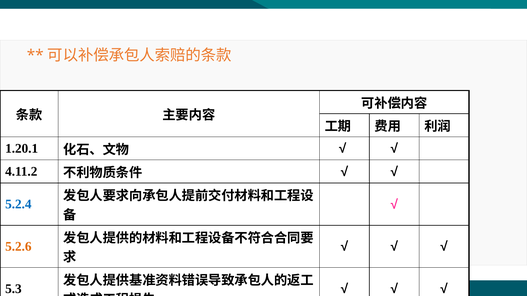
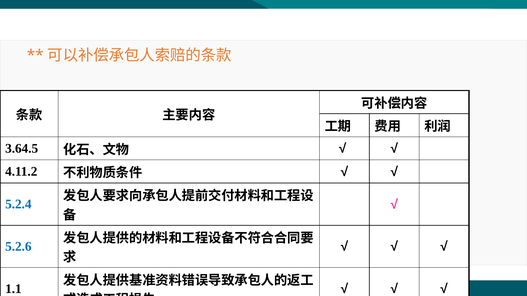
1.20.1: 1.20.1 -> 3.64.5 (22, 149)
5.2.6 colour: orange -> blue (18, 247)
5.3: 5.3 -> 1.1 (13, 289)
